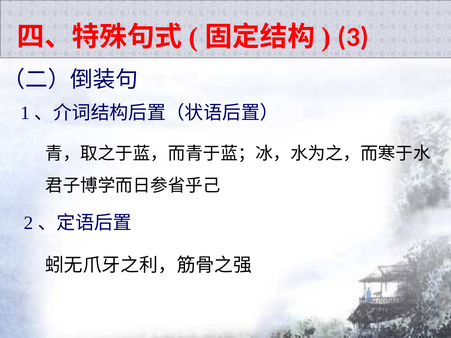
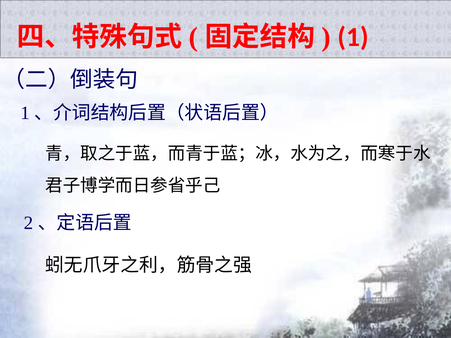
3: 3 -> 1 (353, 37)
